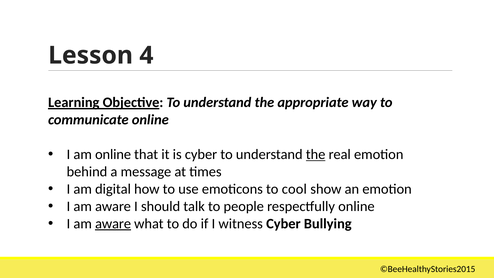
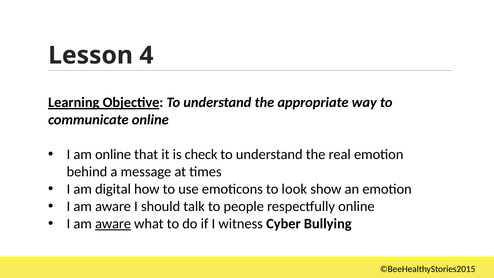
is cyber: cyber -> check (201, 154)
the underline: present -> none (316, 154)
cool: cool -> look (294, 189)
